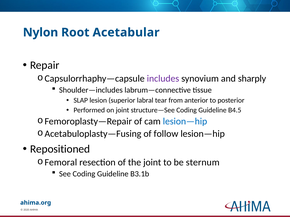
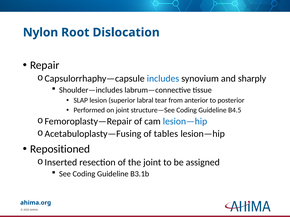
Acetabular: Acetabular -> Dislocation (126, 33)
includes colour: purple -> blue (163, 79)
follow: follow -> tables (166, 134)
Femoral: Femoral -> Inserted (61, 163)
sternum: sternum -> assigned (203, 163)
